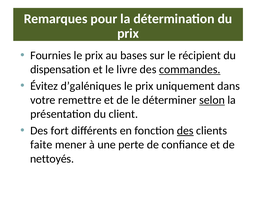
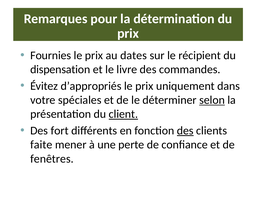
bases: bases -> dates (134, 56)
commandes underline: present -> none (190, 70)
d’galéniques: d’galéniques -> d’appropriés (91, 86)
remettre: remettre -> spéciales (80, 100)
client underline: none -> present (123, 115)
nettoyés: nettoyés -> fenêtres (52, 159)
